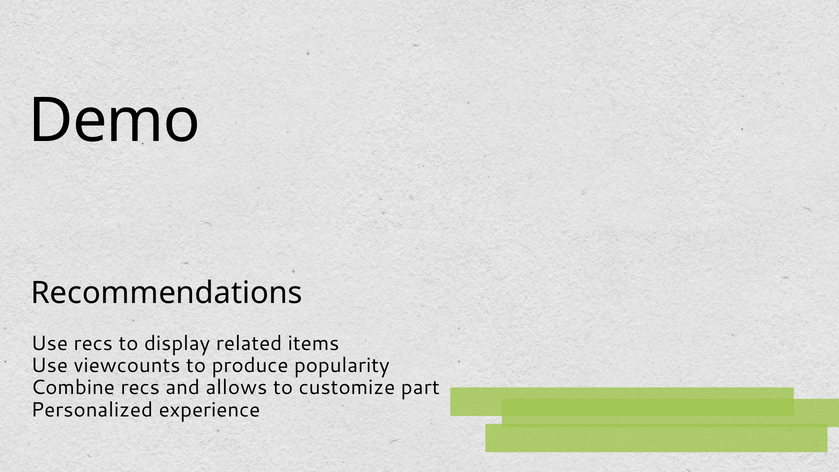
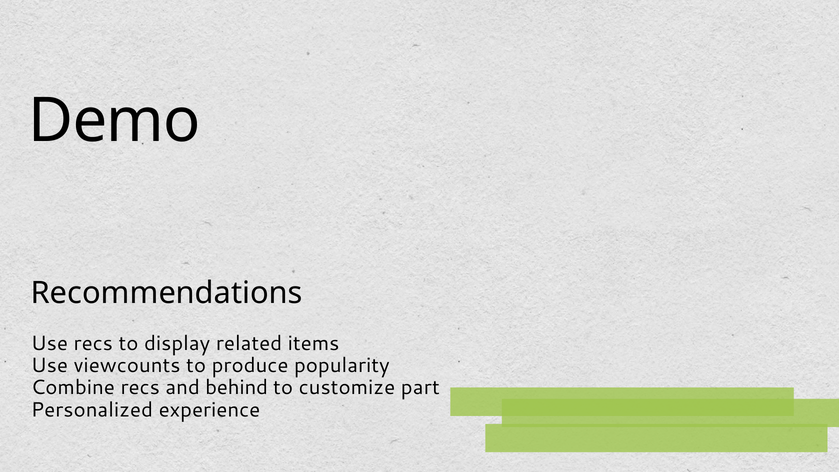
allows: allows -> behind (237, 388)
